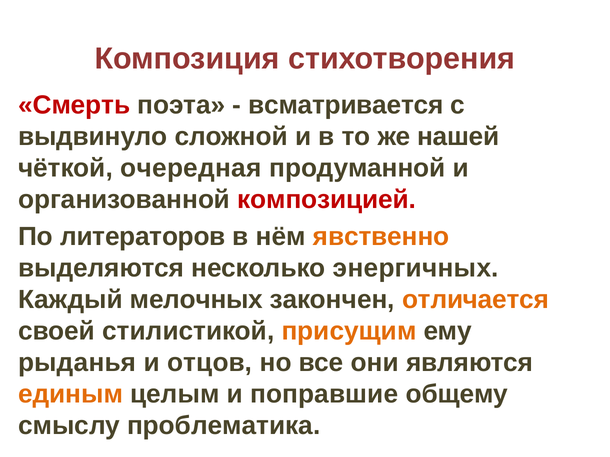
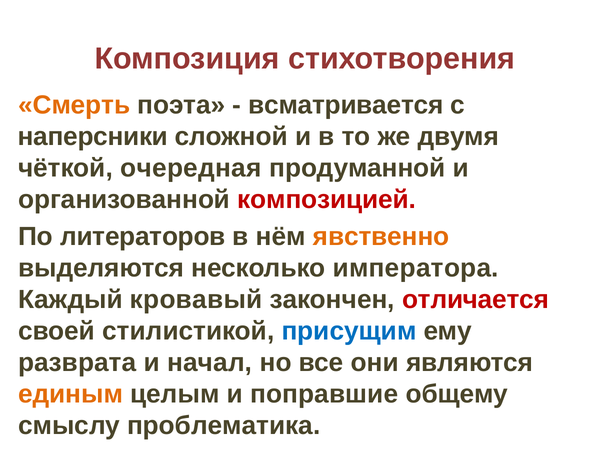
Смерть colour: red -> orange (74, 105)
выдвинуло: выдвинуло -> наперсники (93, 137)
нашей: нашей -> двумя (458, 137)
энергичных: энергичных -> императора (416, 268)
мелочных: мелочных -> кровавый (196, 300)
отличается colour: orange -> red (476, 300)
присущим colour: orange -> blue (349, 331)
рыданья: рыданья -> разврата (77, 363)
отцов: отцов -> начал (210, 363)
